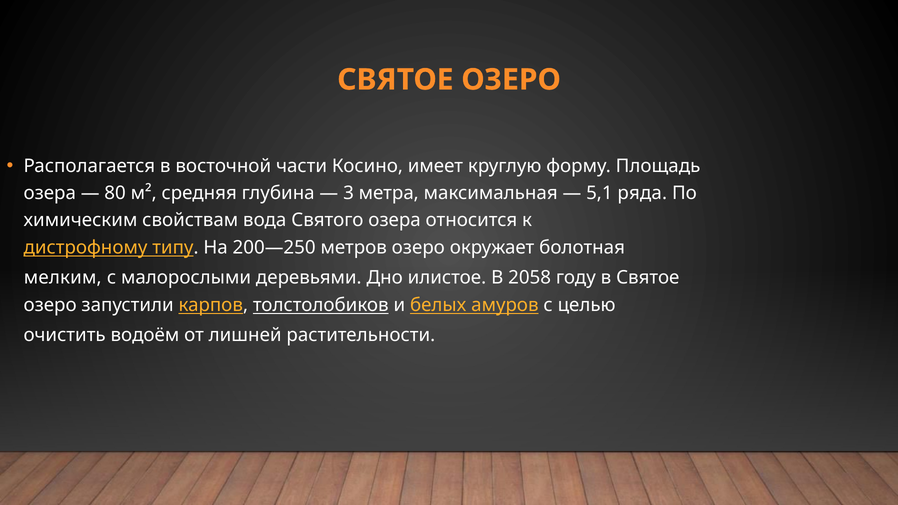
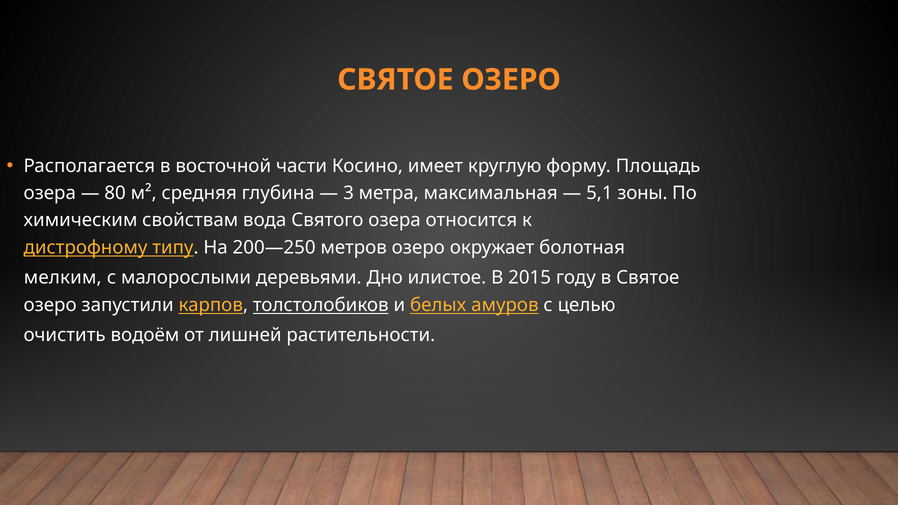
ряда: ряда -> зоны (642, 193)
2058: 2058 -> 2015 (530, 278)
